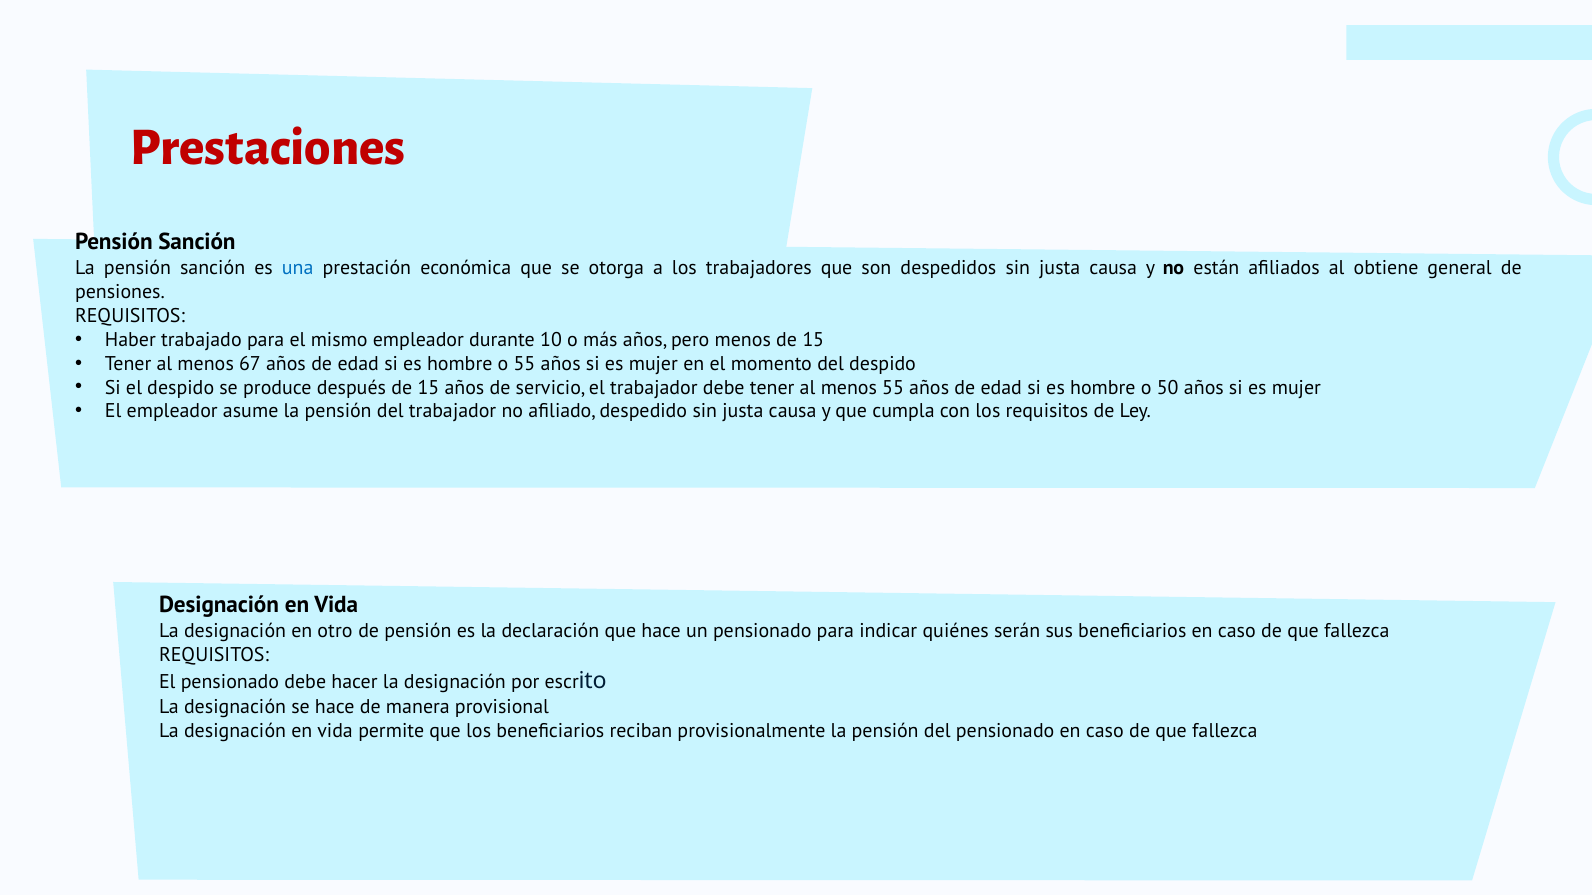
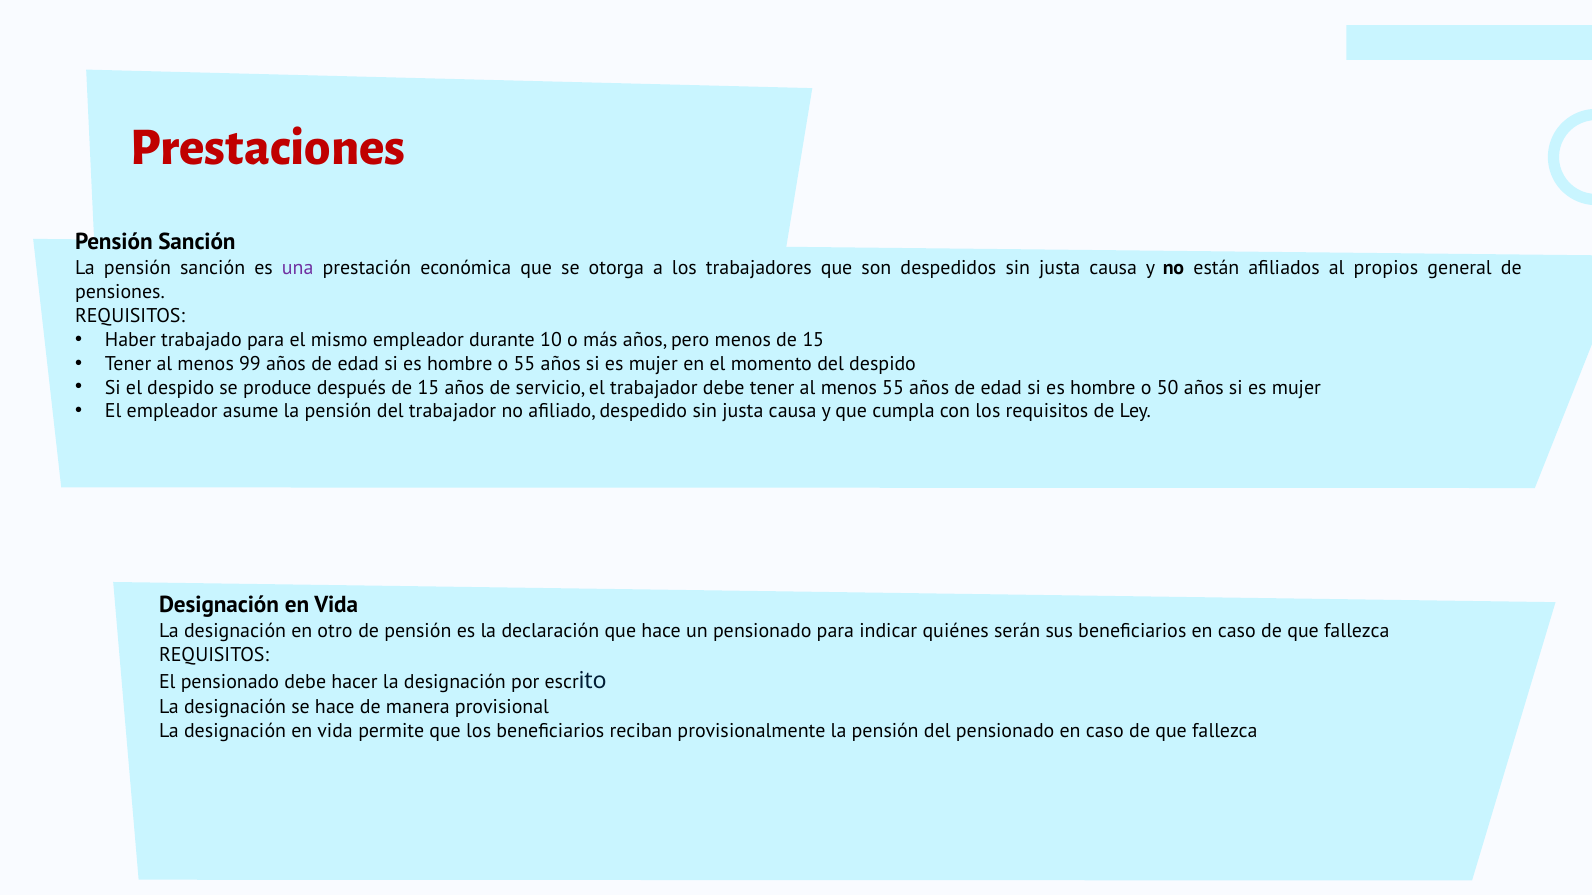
una colour: blue -> purple (298, 268)
obtiene: obtiene -> propios (1386, 268)
67: 67 -> 99 (250, 364)
